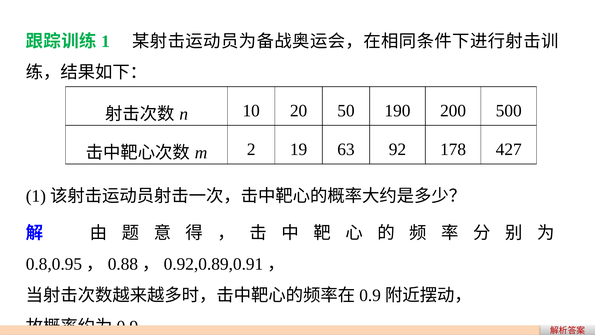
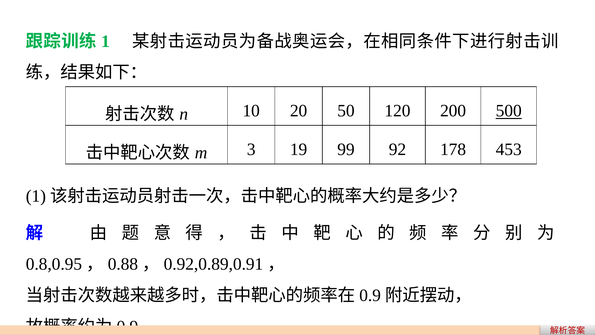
190: 190 -> 120 (397, 111)
500 underline: none -> present (509, 111)
2: 2 -> 3 (251, 149)
63: 63 -> 99 (346, 149)
427: 427 -> 453 (509, 149)
